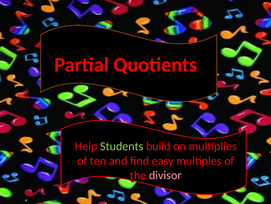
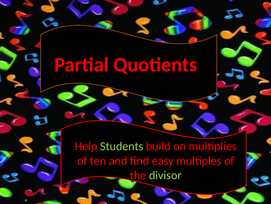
divisor colour: pink -> light green (165, 175)
